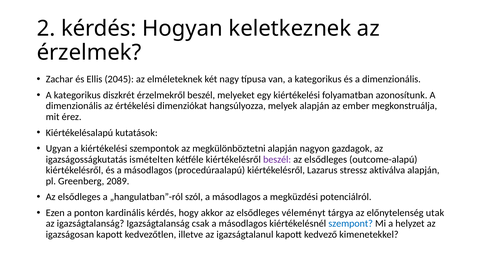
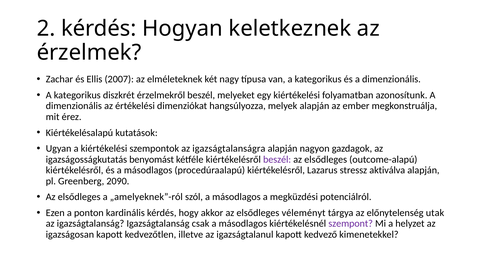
2045: 2045 -> 2007 (119, 79)
megkülönböztetni: megkülönböztetni -> igazságtalanságra (229, 149)
ismételten: ismételten -> benyomást (152, 159)
2089: 2089 -> 2090 (118, 181)
„hangulatban”-ról: „hangulatban”-ról -> „amelyeknek”-ról (146, 197)
szempont colour: blue -> purple (351, 224)
